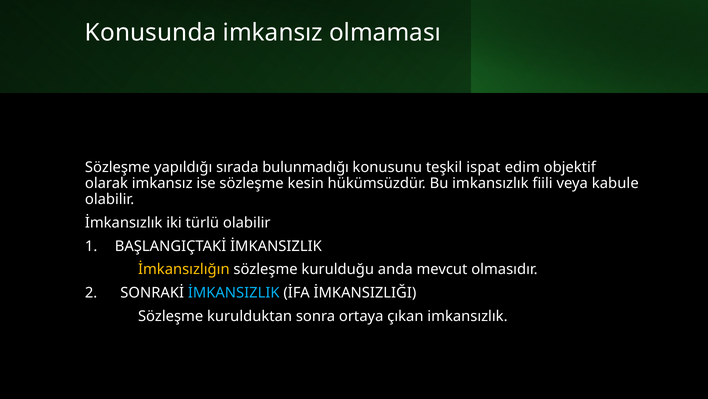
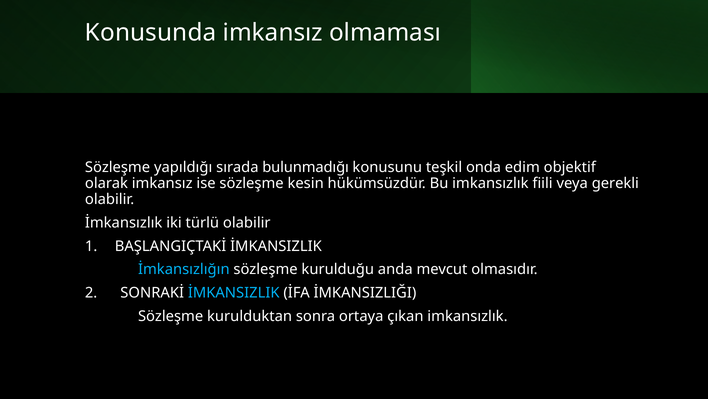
ispat: ispat -> onda (484, 167)
kabule: kabule -> gerekli (615, 183)
İmkansızlığın colour: yellow -> light blue (184, 269)
